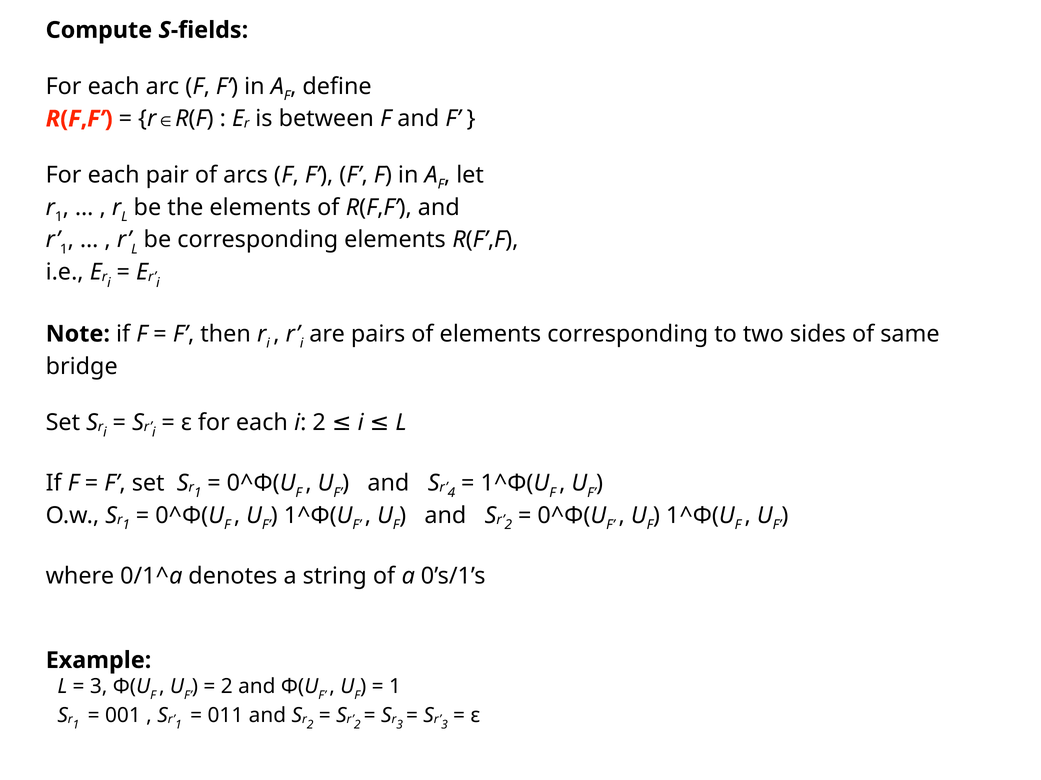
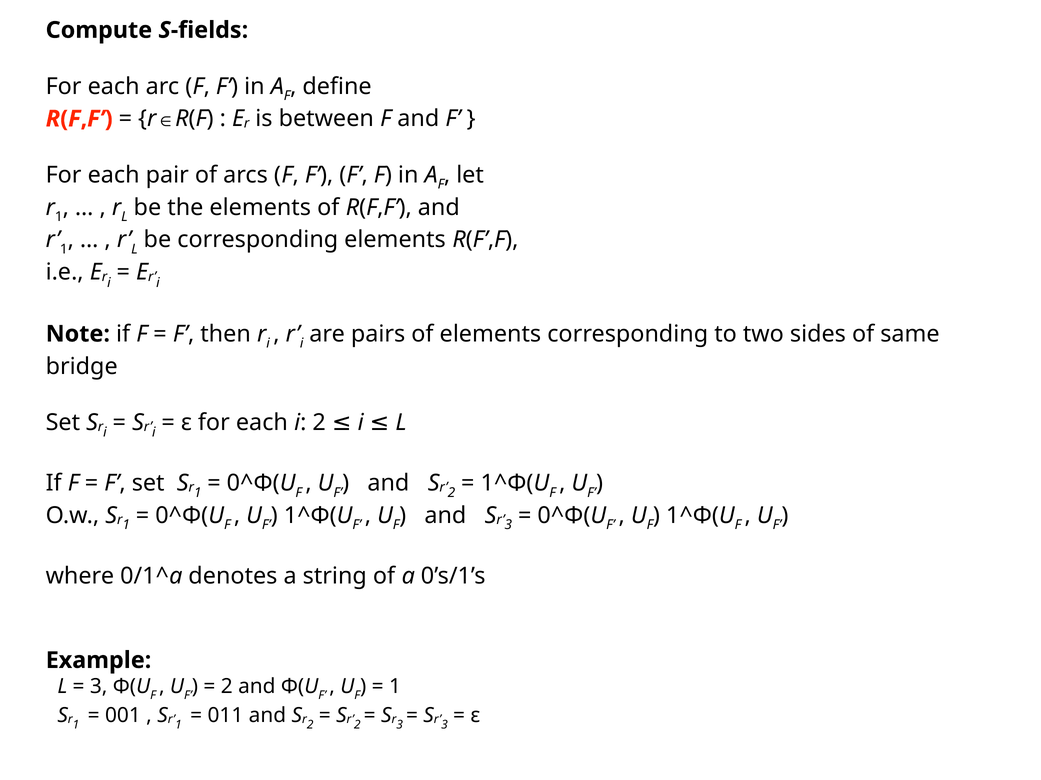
4: 4 -> 2 (451, 493)
2: 2 -> 3 (508, 525)
